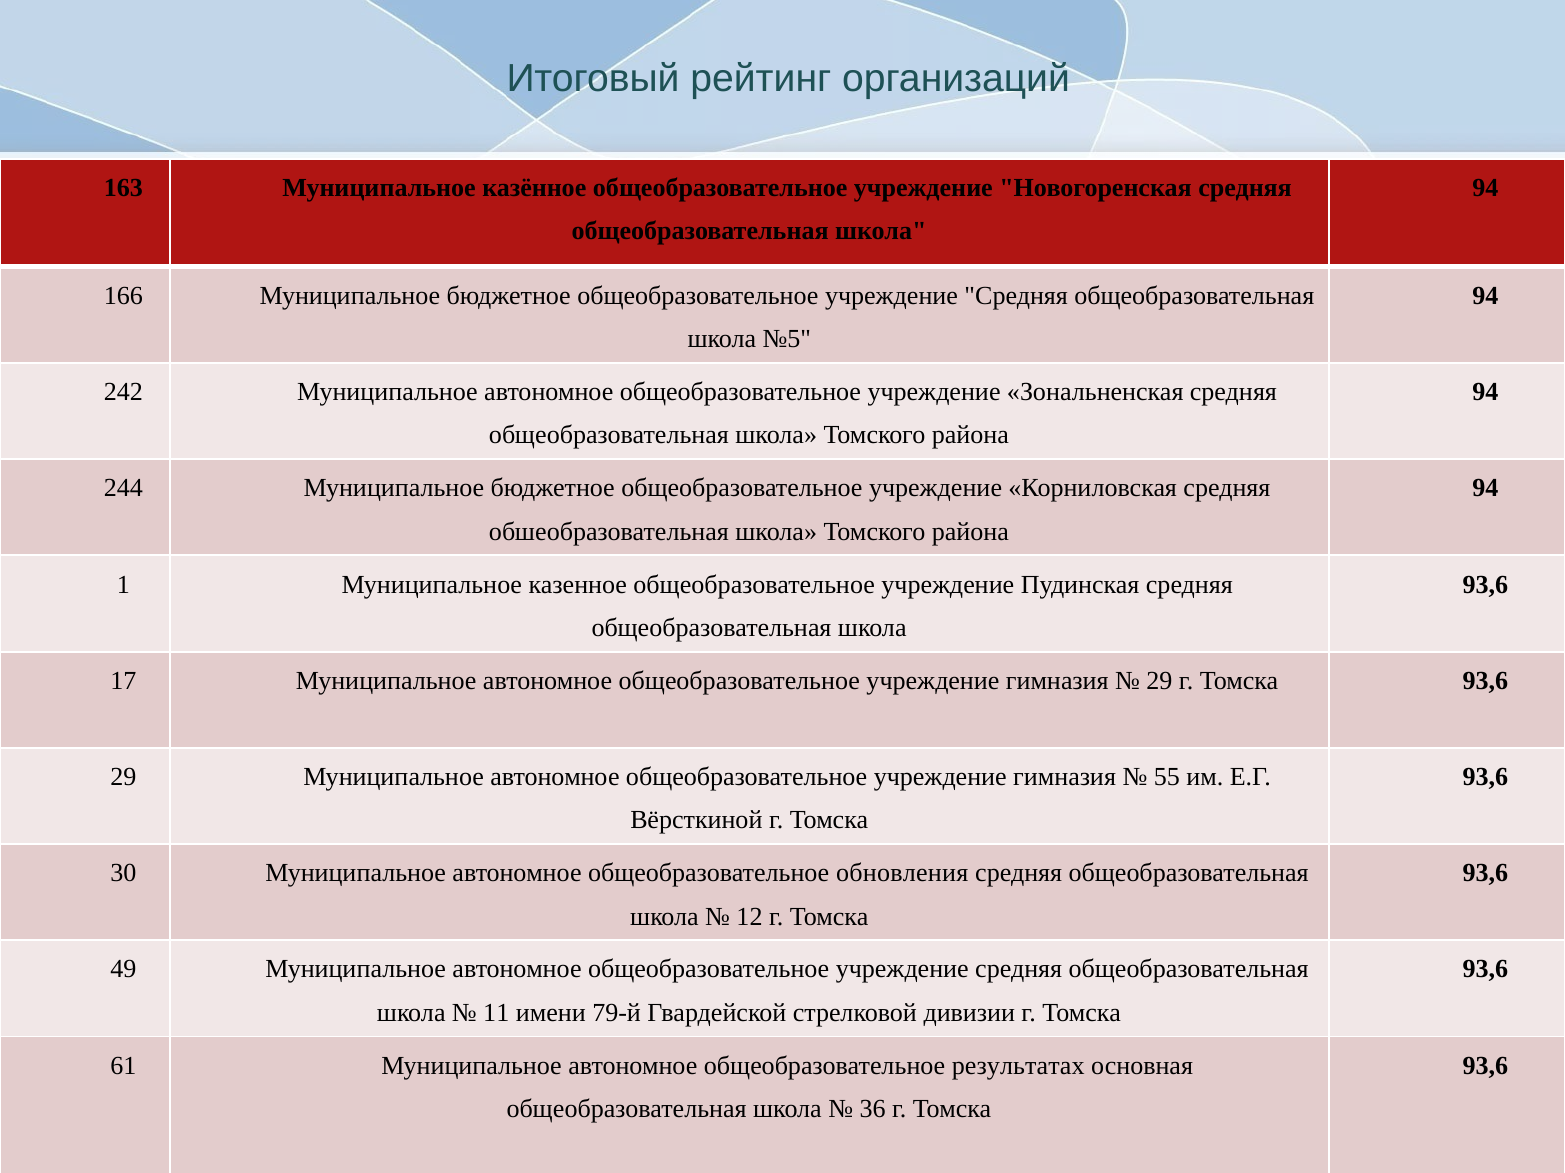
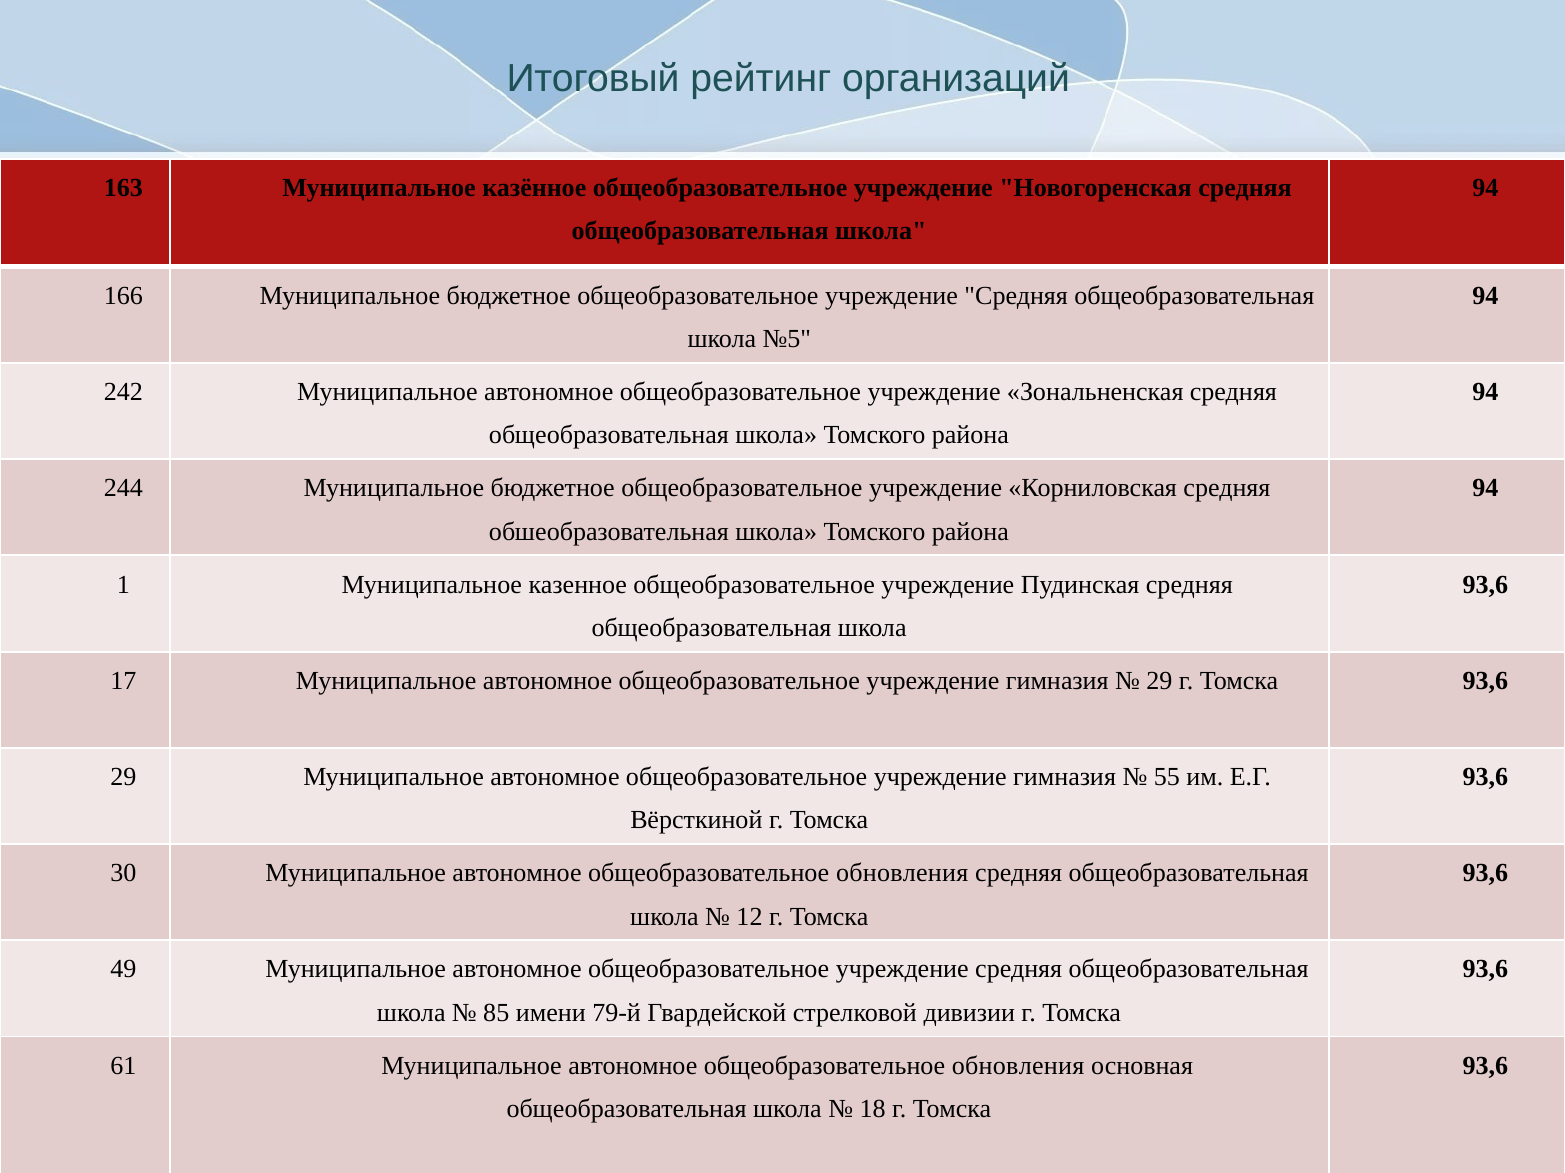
11: 11 -> 85 (496, 1013)
результатах: результатах -> обновления (1018, 1066)
36: 36 -> 18 (873, 1110)
